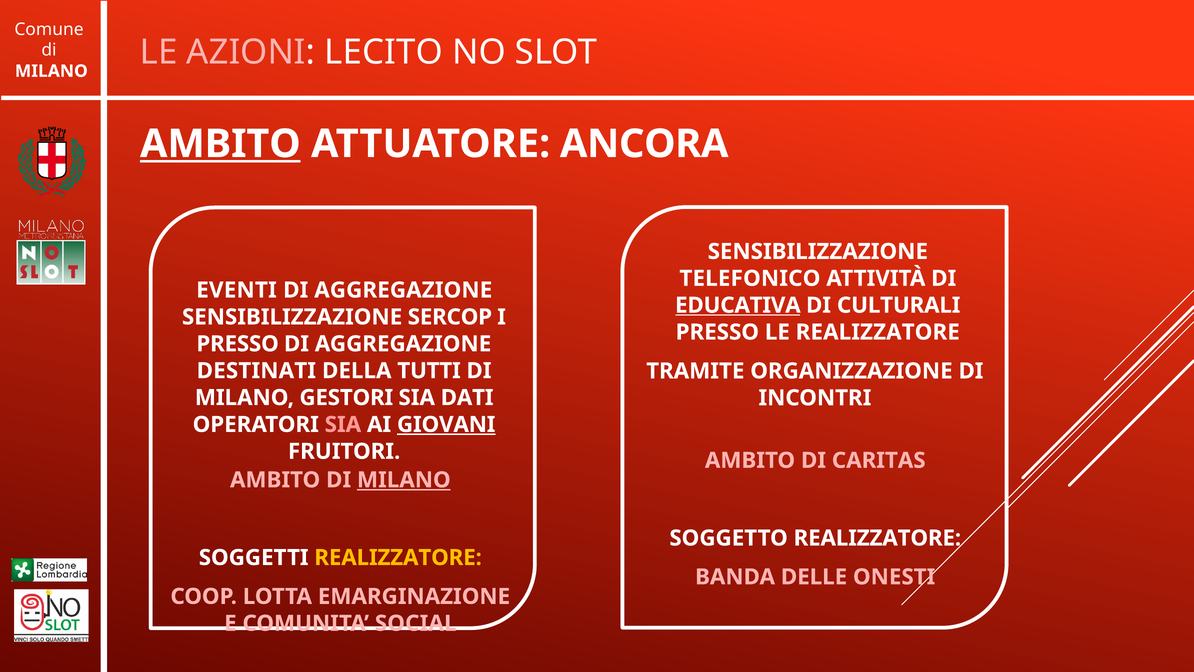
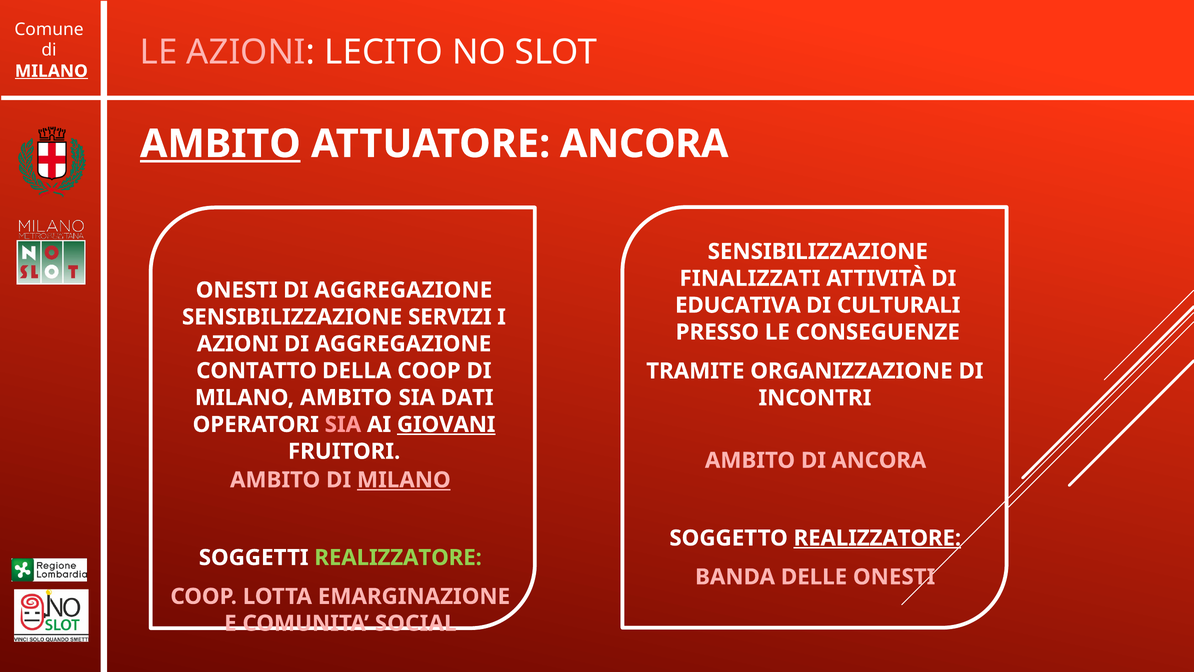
MILANO underline: none -> present (51, 71)
TELEFONICO: TELEFONICO -> FINALIZZATI (750, 278)
EVENTI: EVENTI -> ONESTI (237, 290)
EDUCATIVA underline: present -> none (738, 305)
SERCOP: SERCOP -> SERVIZI (450, 317)
LE REALIZZATORE: REALIZZATORE -> CONSEGUENZE (878, 332)
PRESSO: PRESSO -> AZIONI (238, 344)
DESTINATI: DESTINATI -> CONTATTO (257, 371)
DELLA TUTTI: TUTTI -> COOP (429, 371)
MILANO GESTORI: GESTORI -> AMBITO (346, 397)
DI CARITAS: CARITAS -> ANCORA (879, 460)
REALIZZATORE underline: none -> present (877, 538)
REALIZZATORE colour: yellow -> light green (398, 557)
